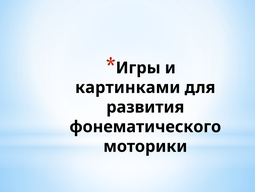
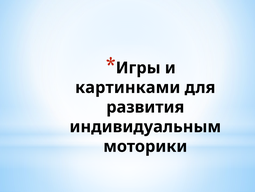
фонематического: фонематического -> индивидуальным (145, 126)
